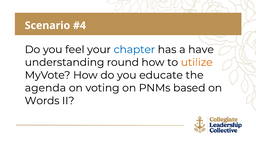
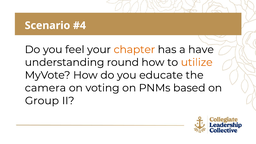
chapter colour: blue -> orange (134, 50)
agenda: agenda -> camera (45, 88)
Words: Words -> Group (42, 101)
